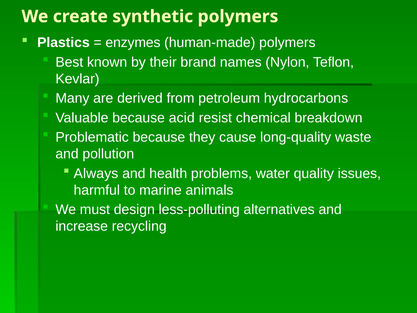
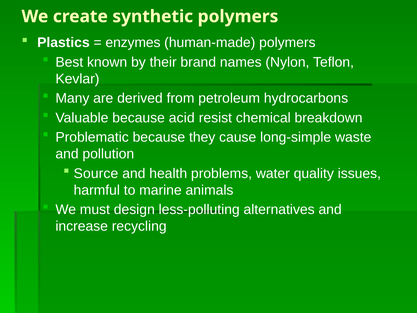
long-quality: long-quality -> long-simple (296, 137)
Always: Always -> Source (96, 173)
